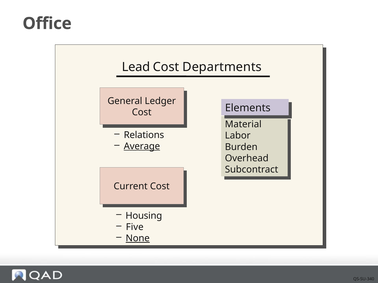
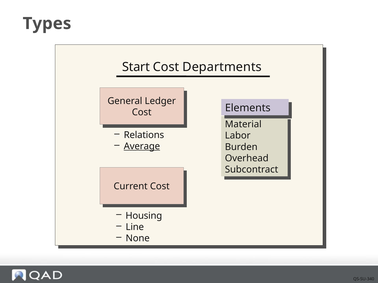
Office: Office -> Types (47, 24)
Lead: Lead -> Start (136, 67)
Five: Five -> Line (135, 227)
None underline: present -> none (138, 239)
